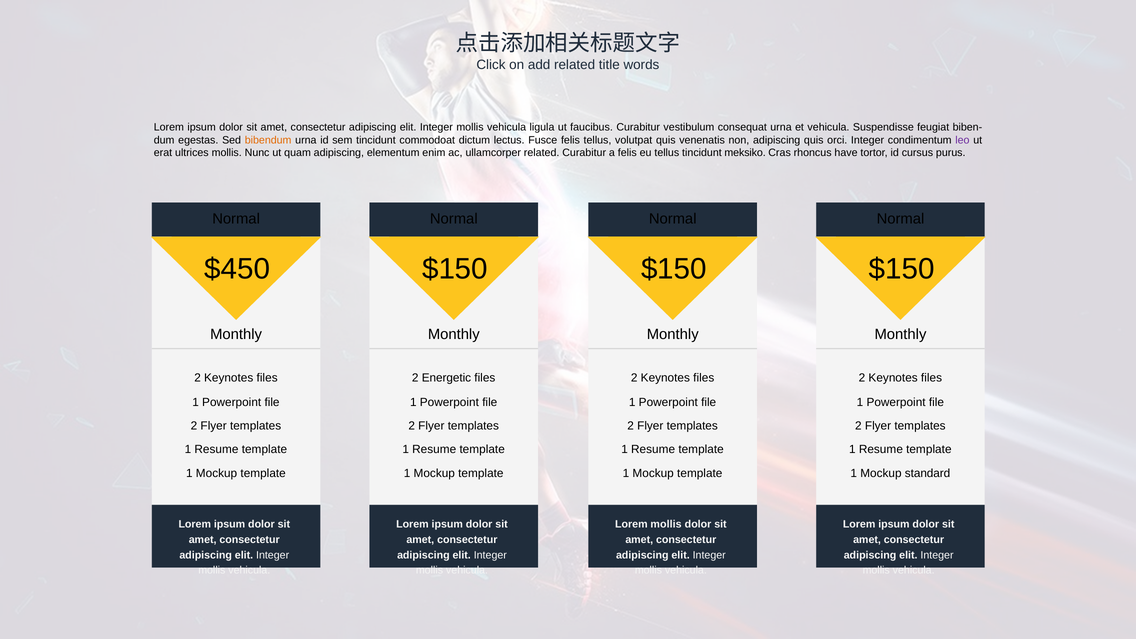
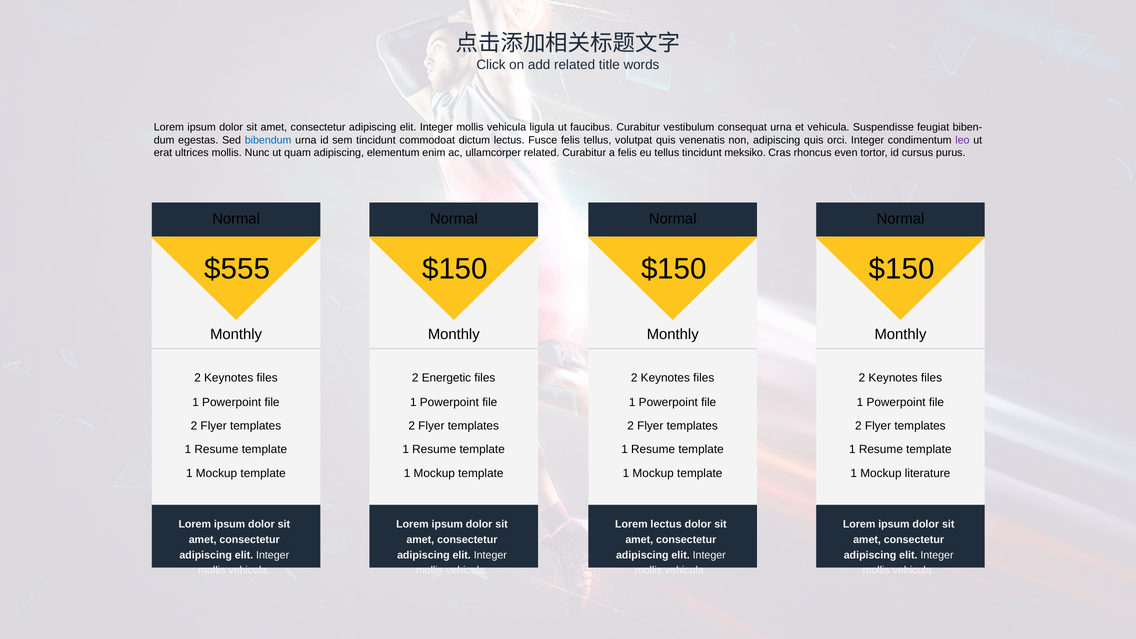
bibendum colour: orange -> blue (268, 140)
have: have -> even (846, 153)
$450: $450 -> $555 (237, 269)
standard: standard -> literature (928, 473)
Lorem mollis: mollis -> lectus (666, 524)
